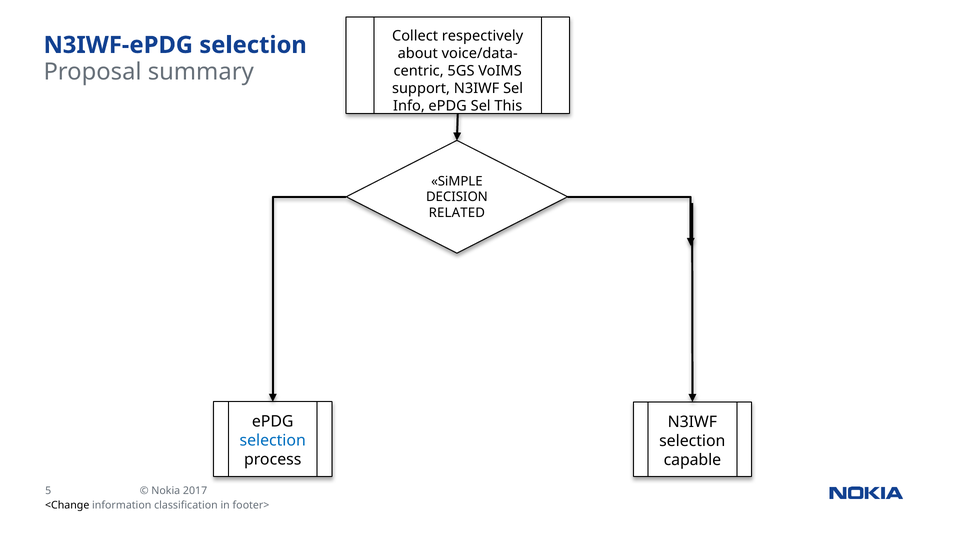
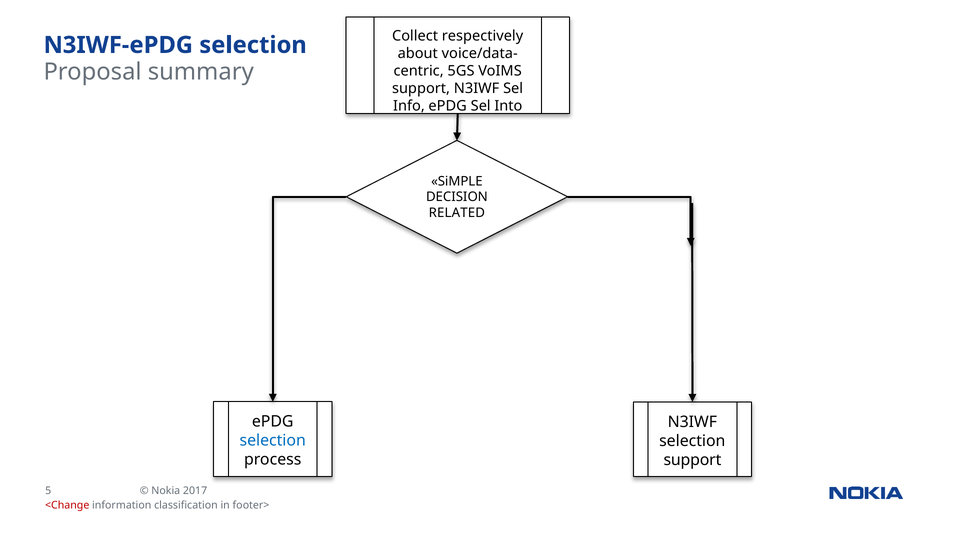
This: This -> Into (508, 106)
capable: capable -> support (692, 460)
<Change colour: black -> red (67, 505)
